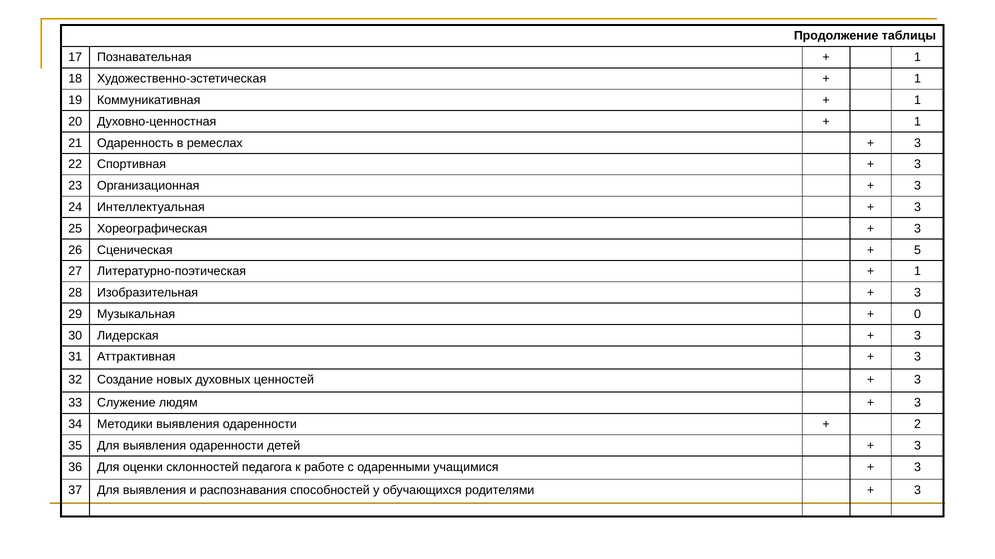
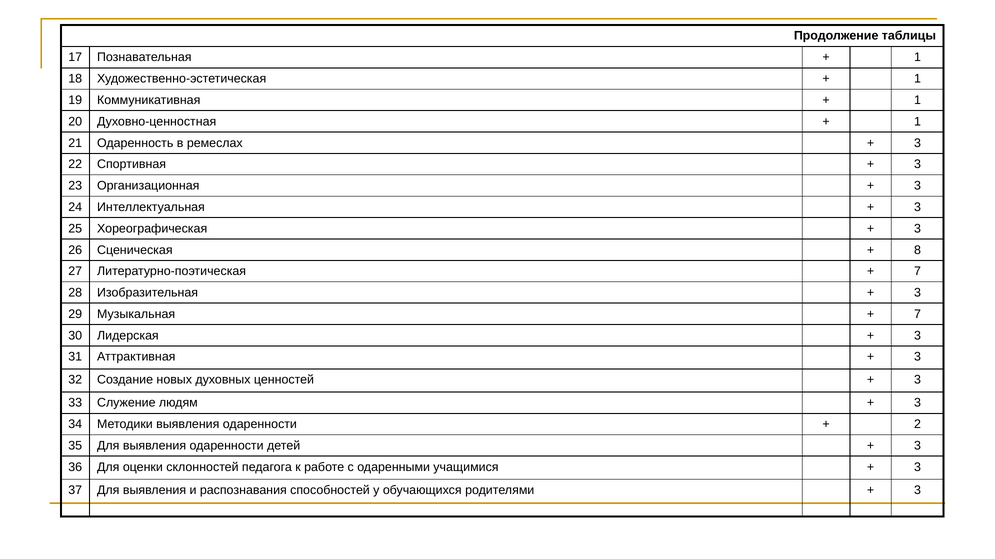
5: 5 -> 8 (917, 250)
1: 1 -> 7 (917, 272)
0: 0 -> 7 (917, 314)
